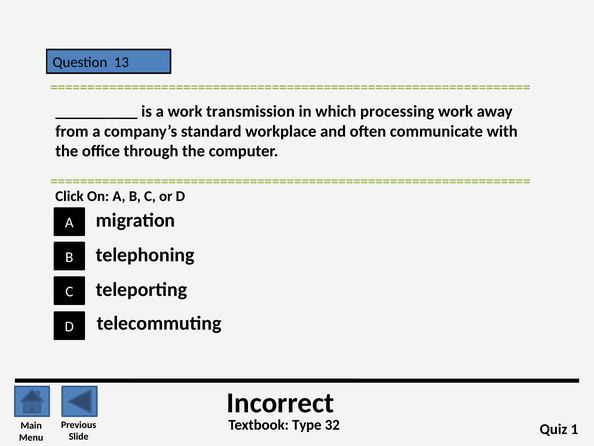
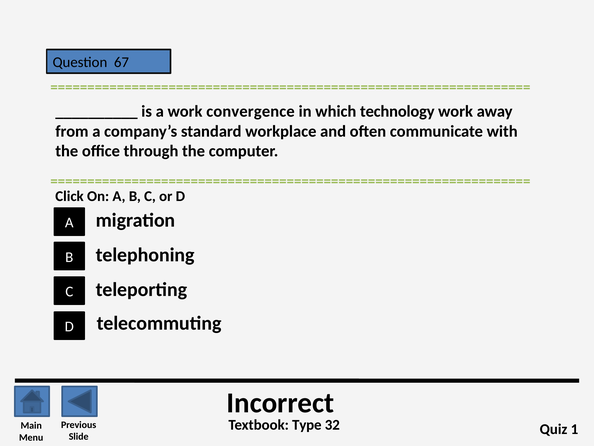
13: 13 -> 67 (121, 62)
transmission: transmission -> convergence (250, 111)
processing: processing -> technology (397, 111)
